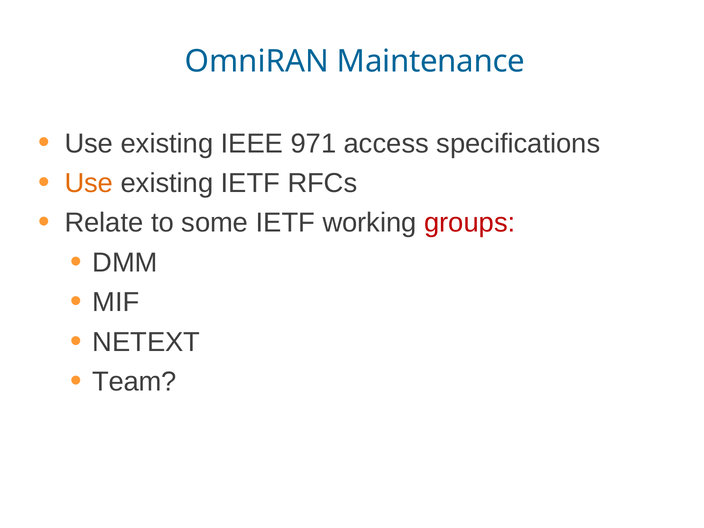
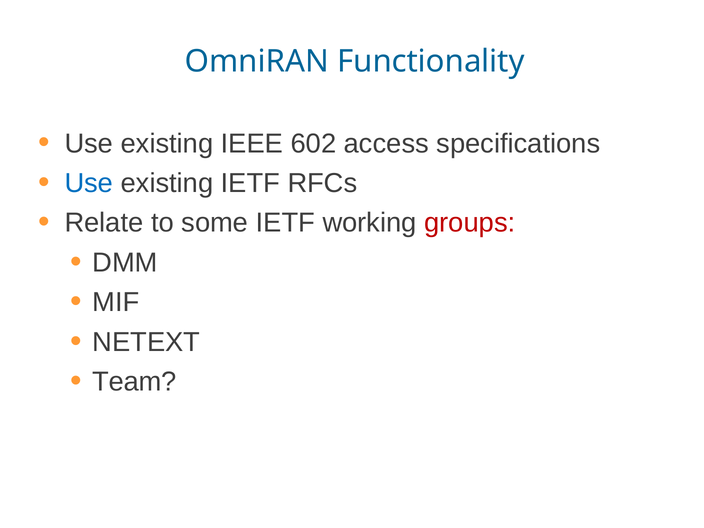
Maintenance: Maintenance -> Functionality (431, 61)
971: 971 -> 602 (313, 144)
Use colour: orange -> blue (89, 183)
